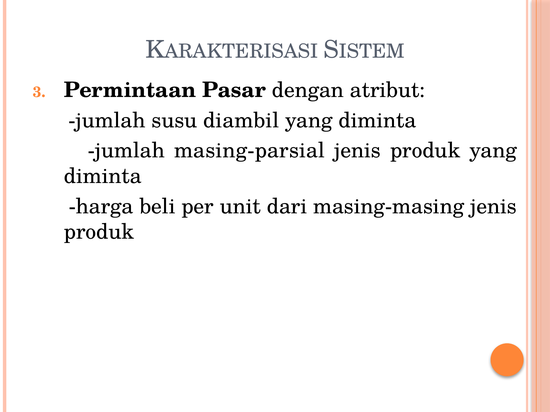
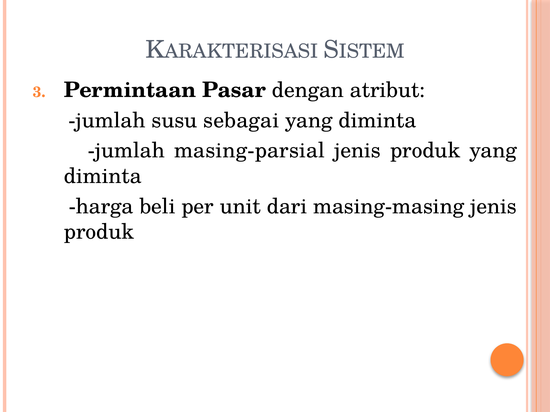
diambil: diambil -> sebagai (241, 121)
